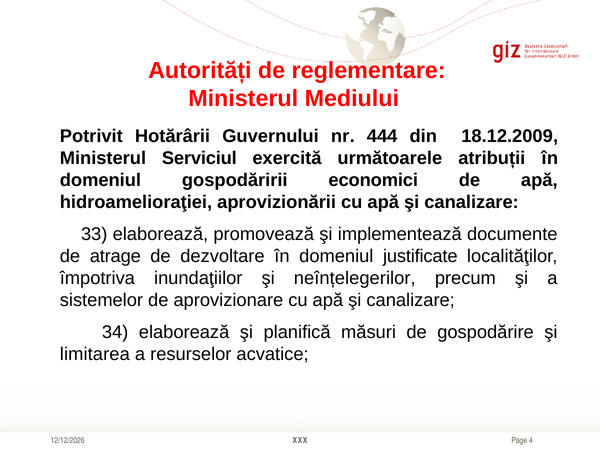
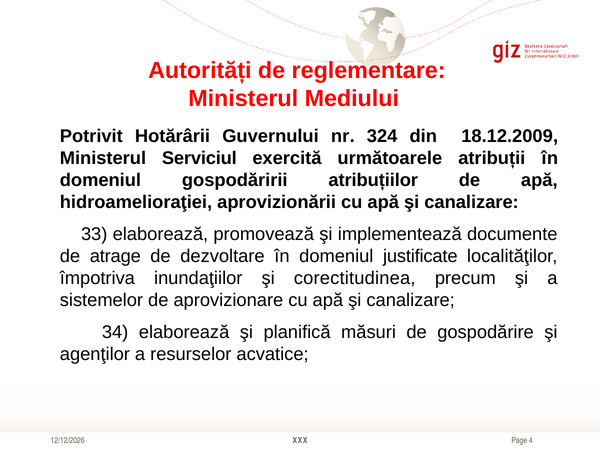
444: 444 -> 324 (382, 136)
economici: economici -> atribuțiilor (373, 180)
neînțelegerilor: neînțelegerilor -> corectitudinea (355, 278)
limitarea: limitarea -> agenţilor (95, 354)
